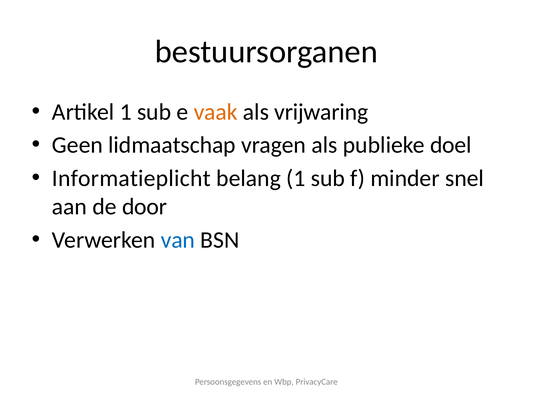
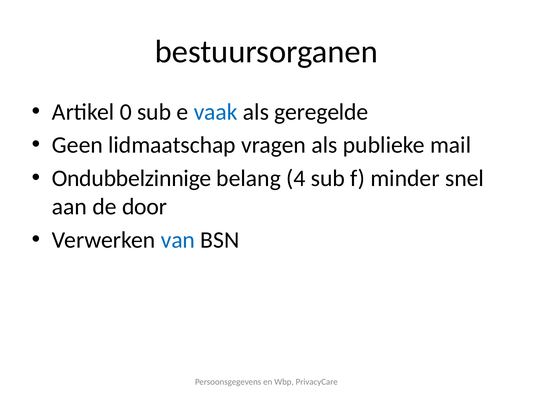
Artikel 1: 1 -> 0 (126, 112)
vaak colour: orange -> blue (216, 112)
vrijwaring: vrijwaring -> geregelde (321, 112)
doel: doel -> mail (451, 145)
Informatieplicht: Informatieplicht -> Ondubbelzinnige (132, 178)
belang 1: 1 -> 4 (296, 178)
